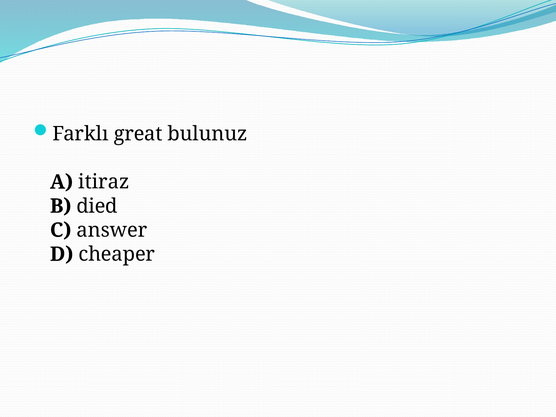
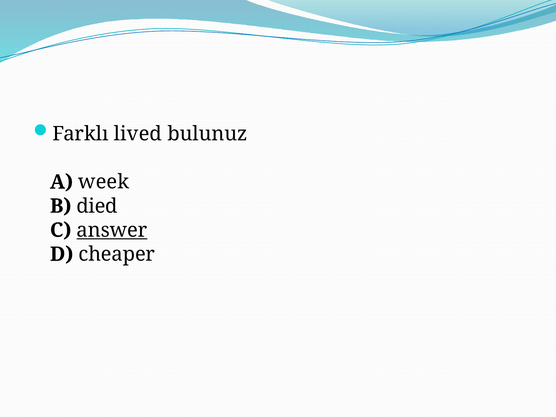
great: great -> lived (138, 134)
itiraz: itiraz -> week (104, 182)
answer underline: none -> present (112, 230)
